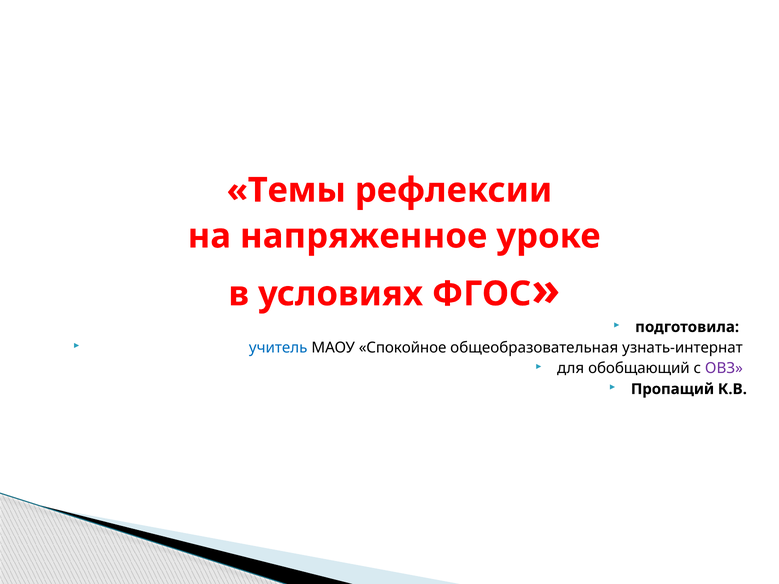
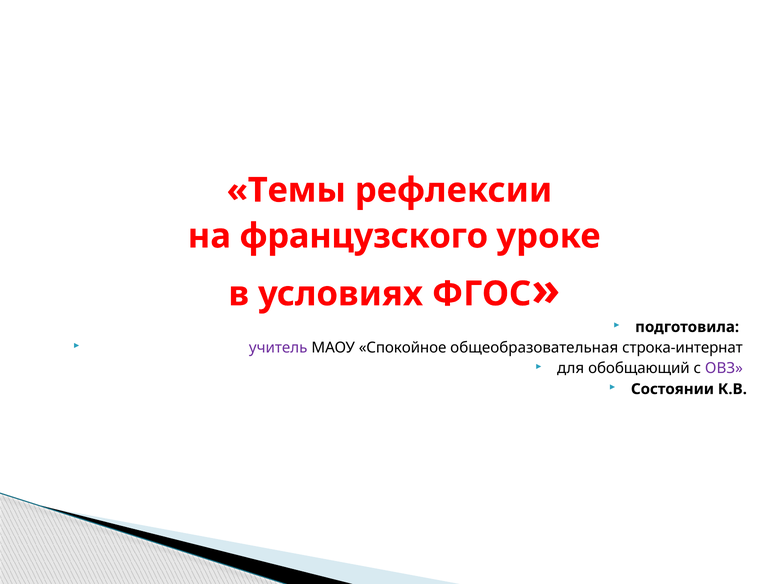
напряженное: напряженное -> французского (364, 236)
учитель colour: blue -> purple (278, 348)
узнать-интернат: узнать-интернат -> строка-интернат (683, 348)
Пропащий: Пропащий -> Состоянии (672, 389)
